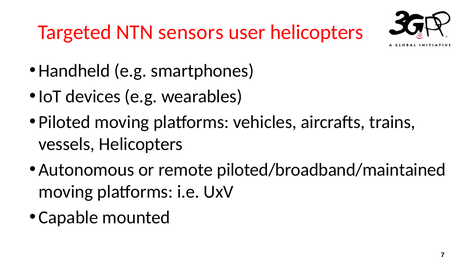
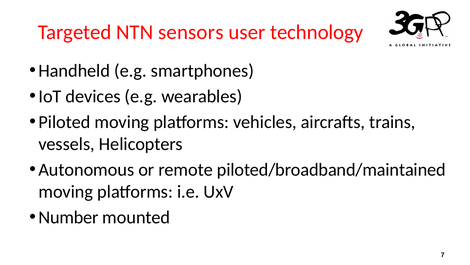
user helicopters: helicopters -> technology (317, 32)
Capable: Capable -> Number (68, 217)
